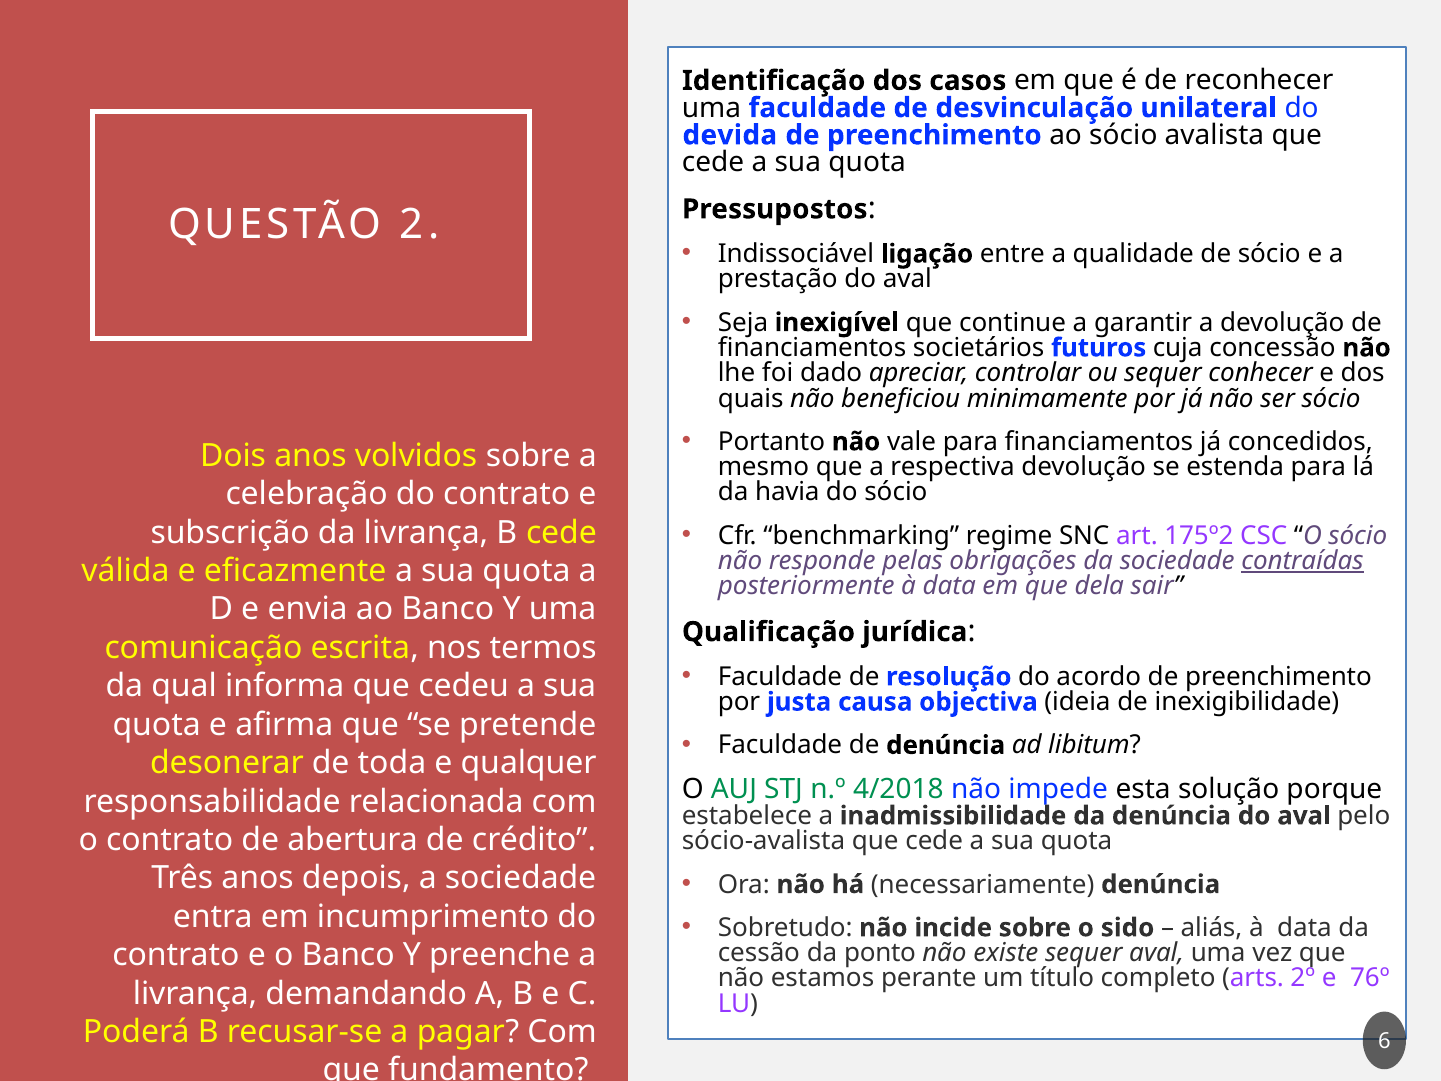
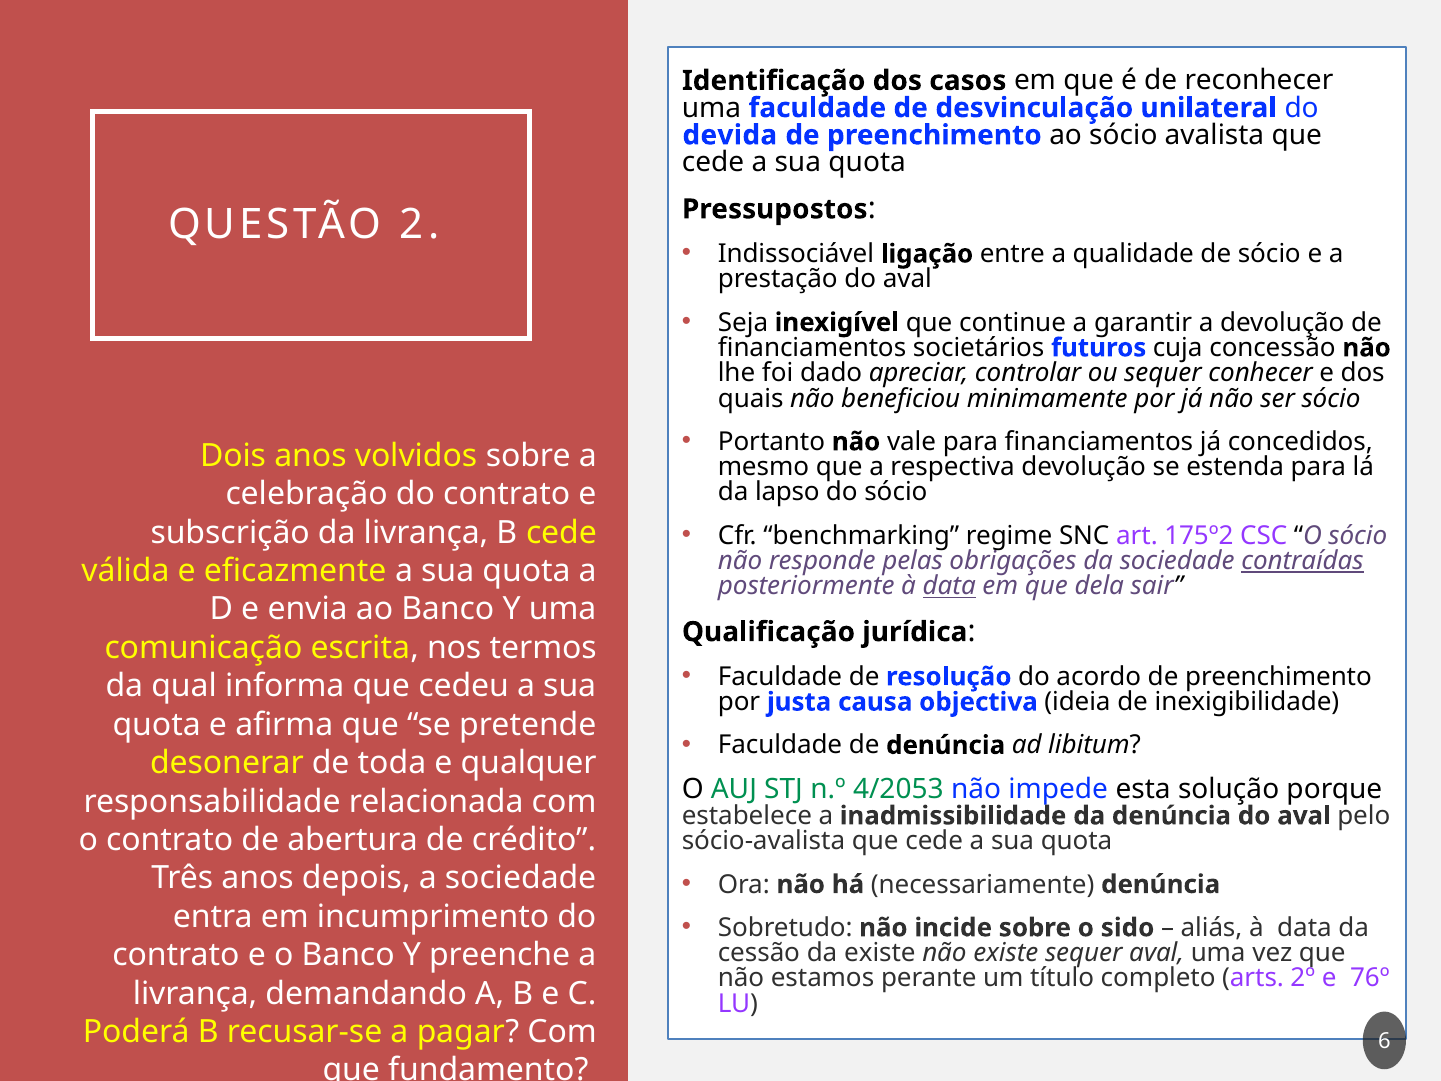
havia: havia -> lapso (787, 492)
data underline: none -> present (949, 586)
4/2018: 4/2018 -> 4/2053 (898, 789)
da ponto: ponto -> existe (880, 953)
